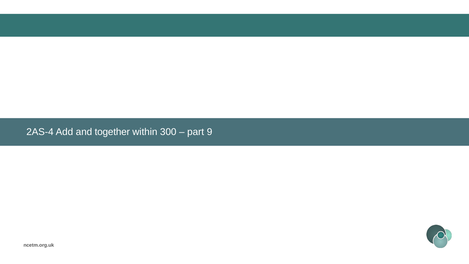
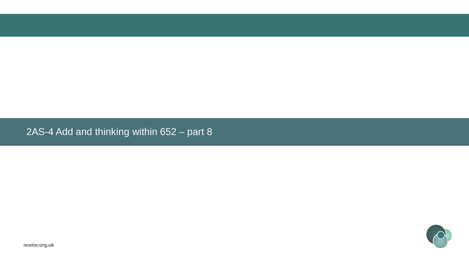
together: together -> thinking (112, 132)
300: 300 -> 652 (168, 132)
9: 9 -> 8 (210, 132)
